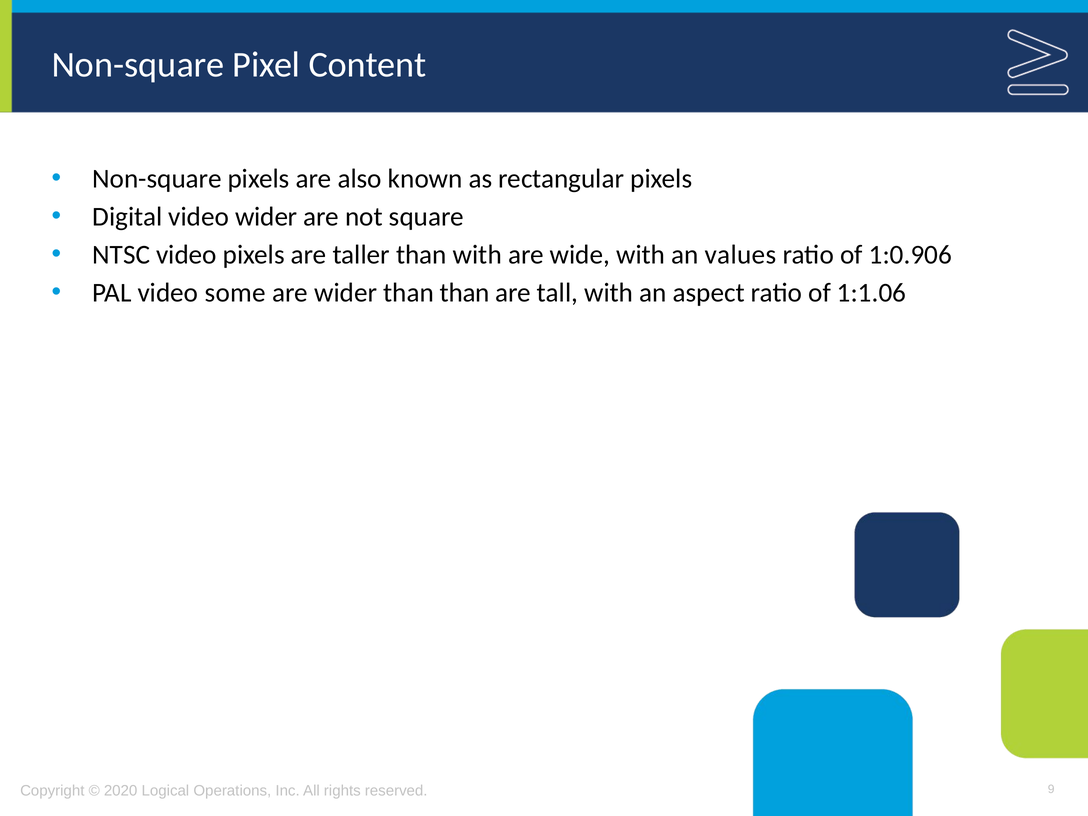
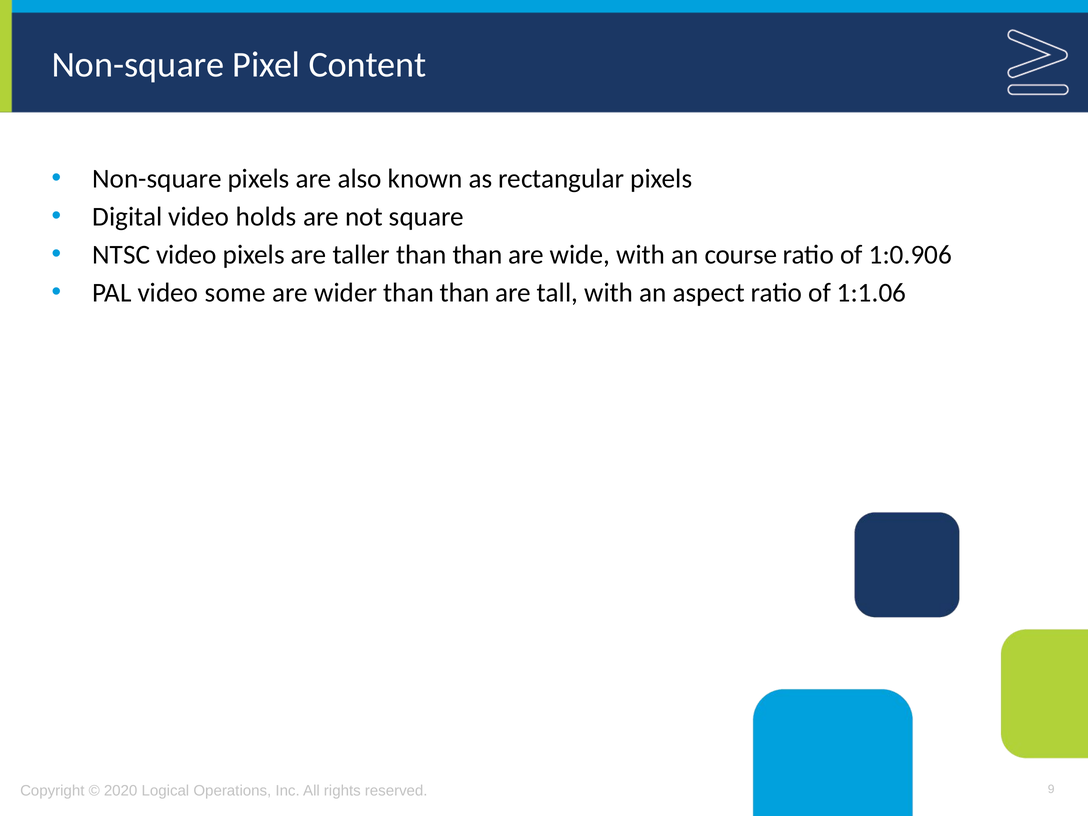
video wider: wider -> holds (266, 217)
taller than with: with -> than (477, 255)
values: values -> course (741, 255)
